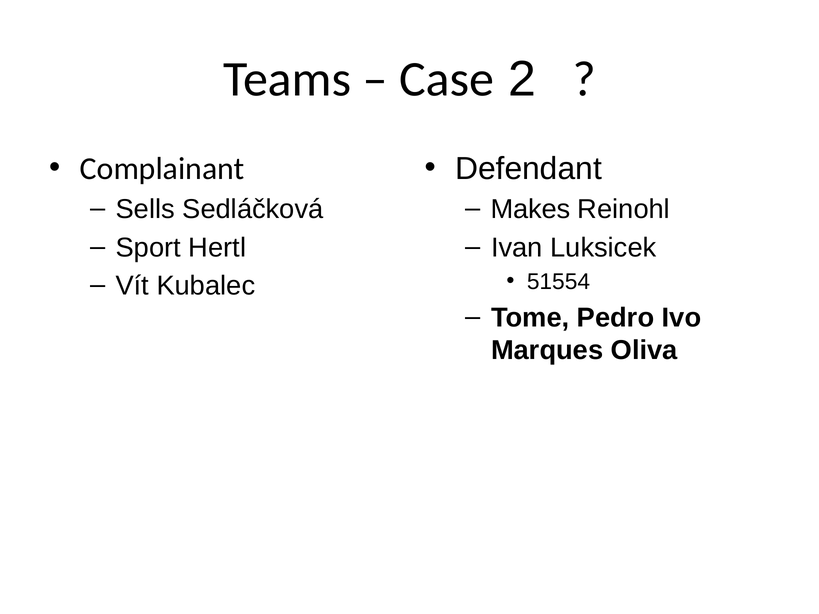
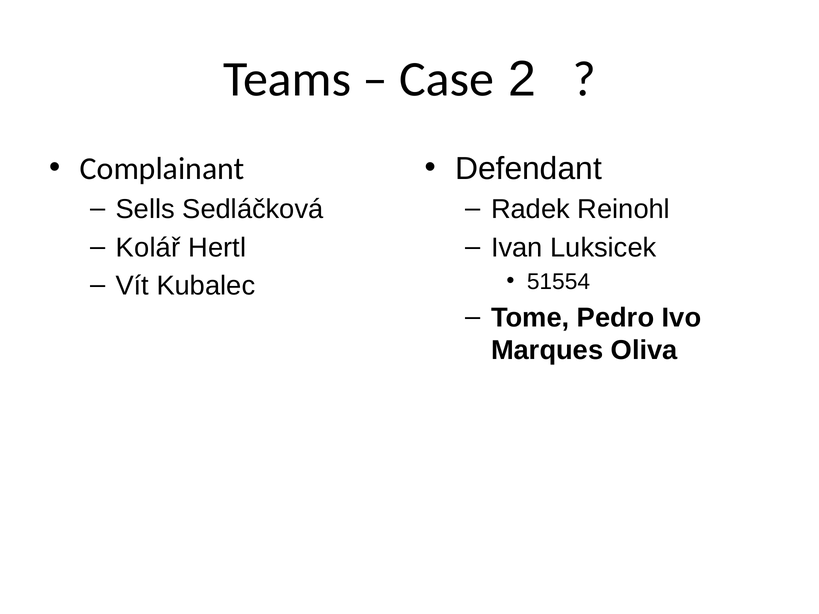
Makes: Makes -> Radek (530, 209)
Sport: Sport -> Kolář (148, 248)
